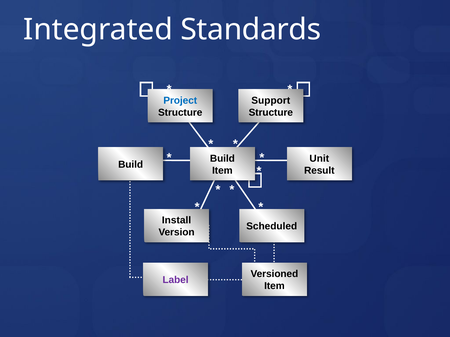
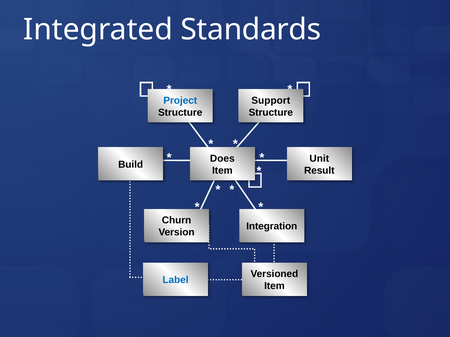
Build: Build -> Does (222, 159)
Install: Install -> Churn (177, 221)
Scheduled: Scheduled -> Integration (272, 227)
Label colour: purple -> blue (176, 280)
